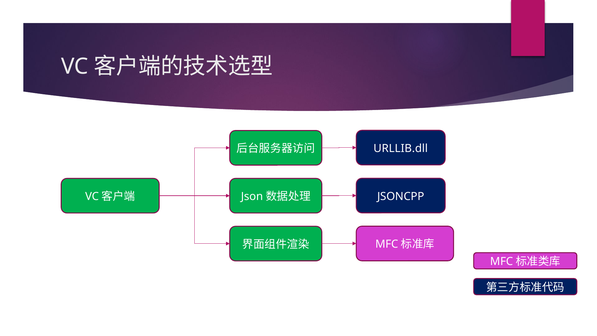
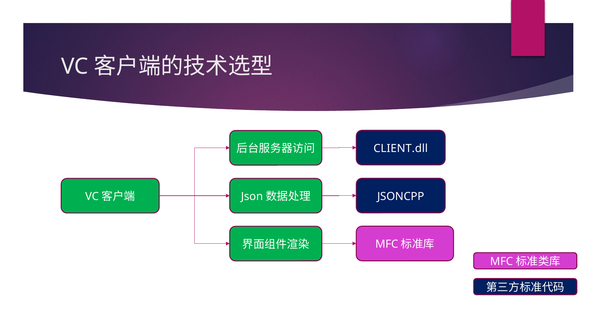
URLLIB.dll: URLLIB.dll -> CLIENT.dll (401, 148)
